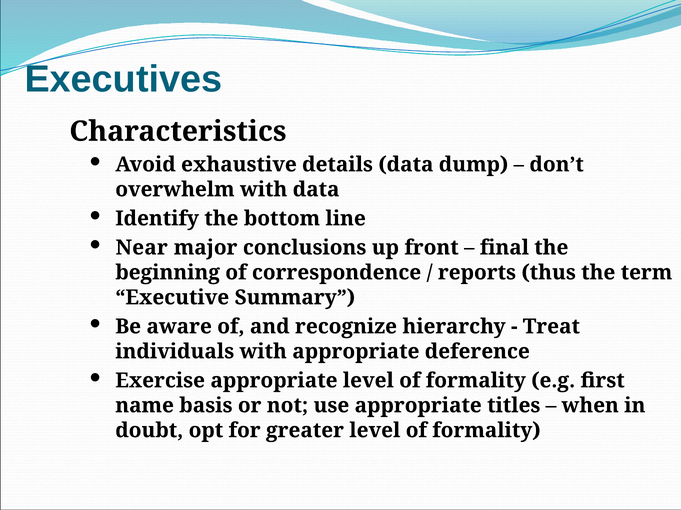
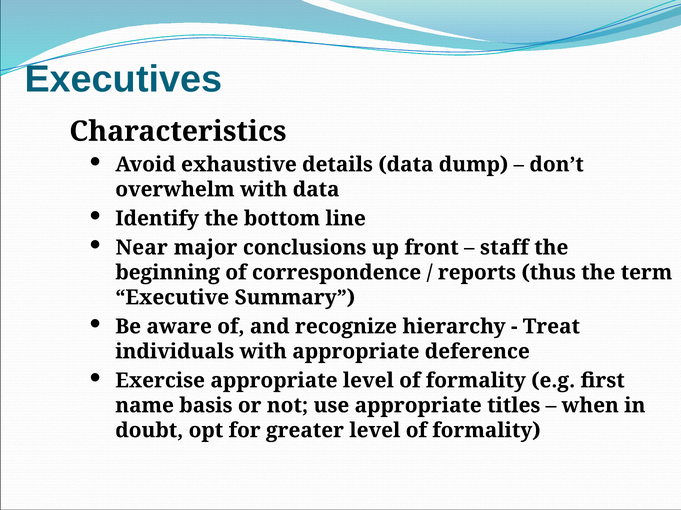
final: final -> staff (504, 248)
